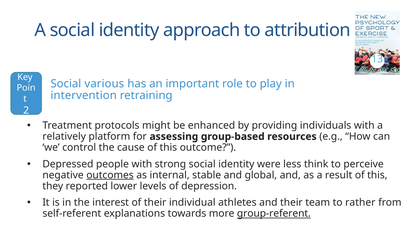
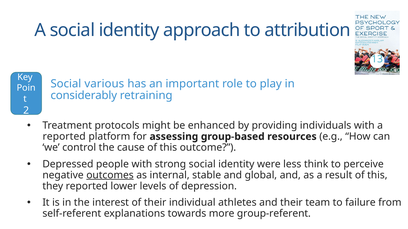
intervention: intervention -> considerably (84, 95)
relatively: relatively -> reported (64, 137)
rather: rather -> failure (360, 203)
group-referent underline: present -> none (274, 214)
